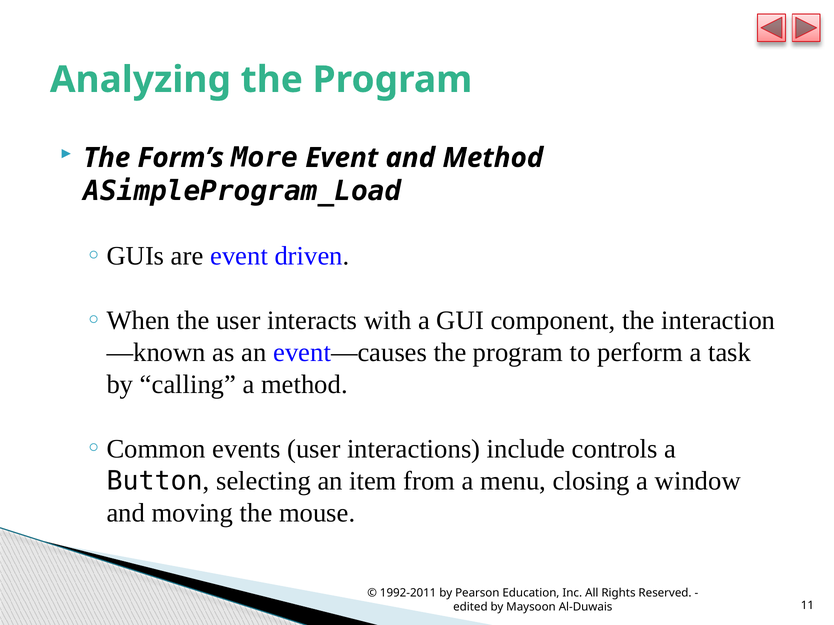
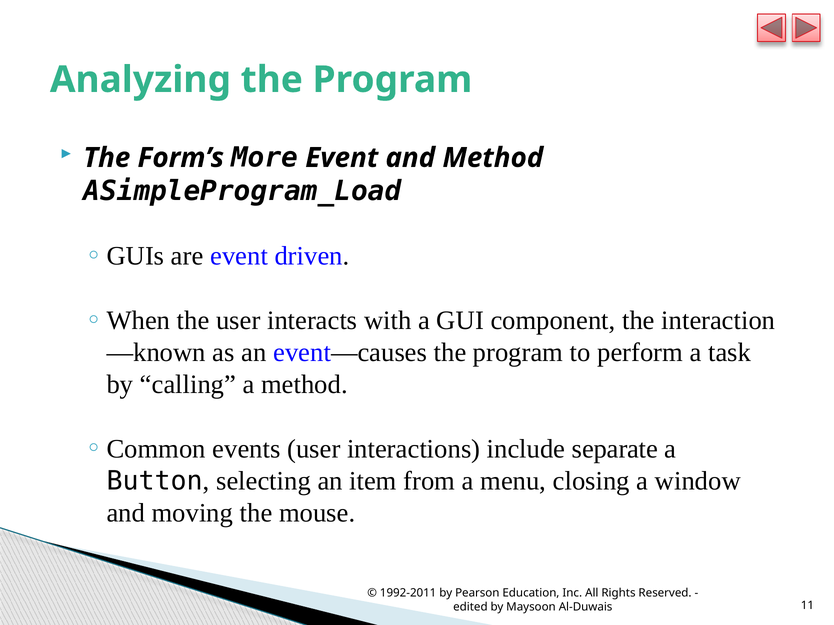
controls: controls -> separate (615, 449)
